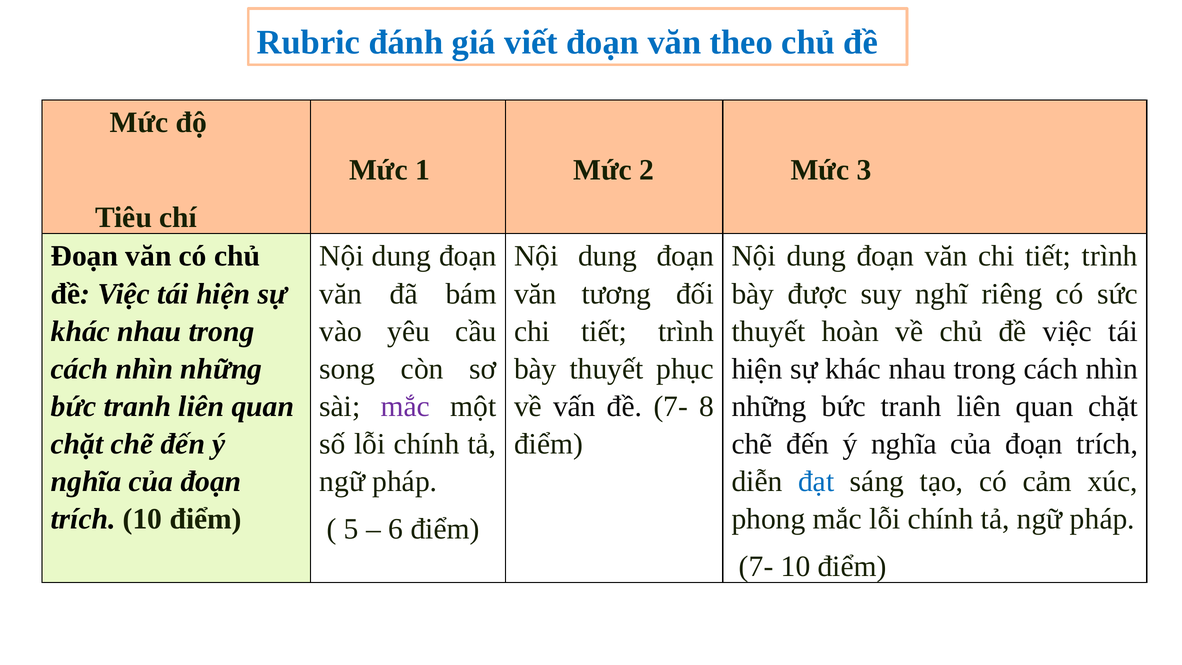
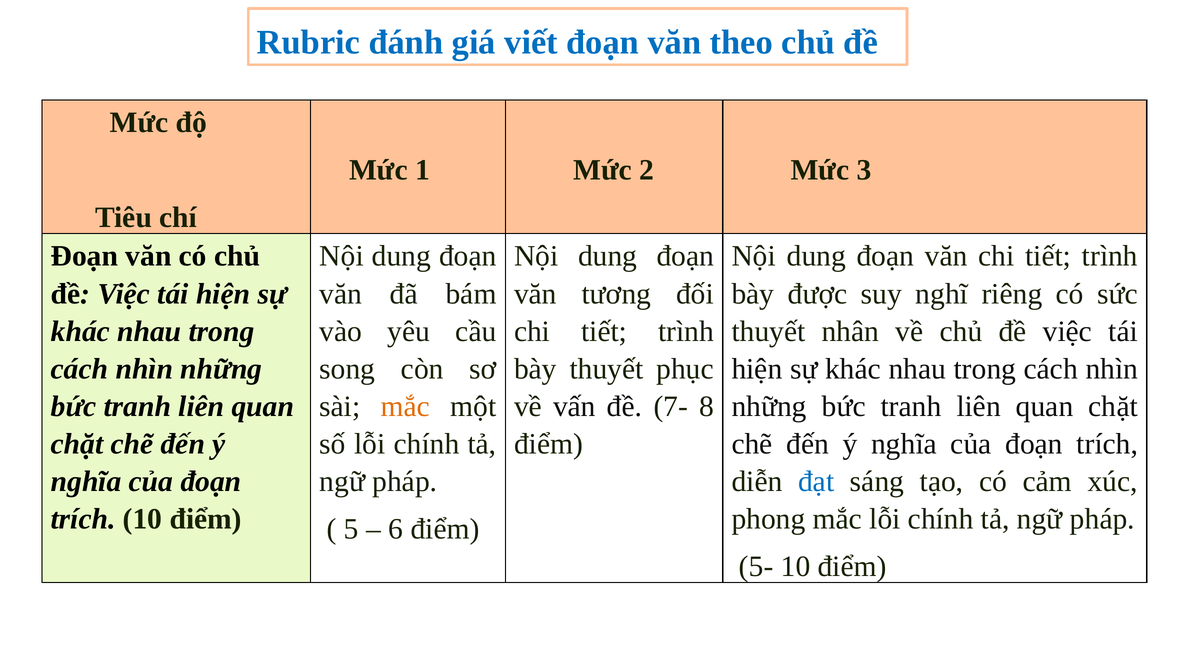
hoàn: hoàn -> nhân (850, 331)
mắc colour: purple -> orange (405, 406)
7-: 7- -> 5- (756, 566)
